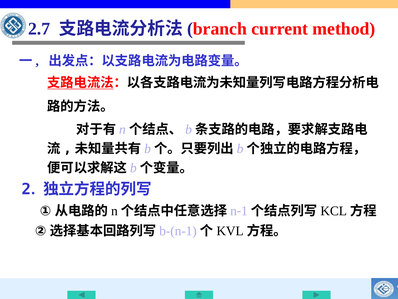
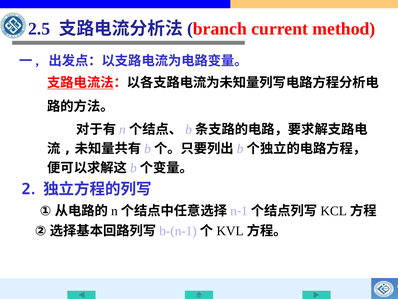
2.7: 2.7 -> 2.5 (39, 29)
